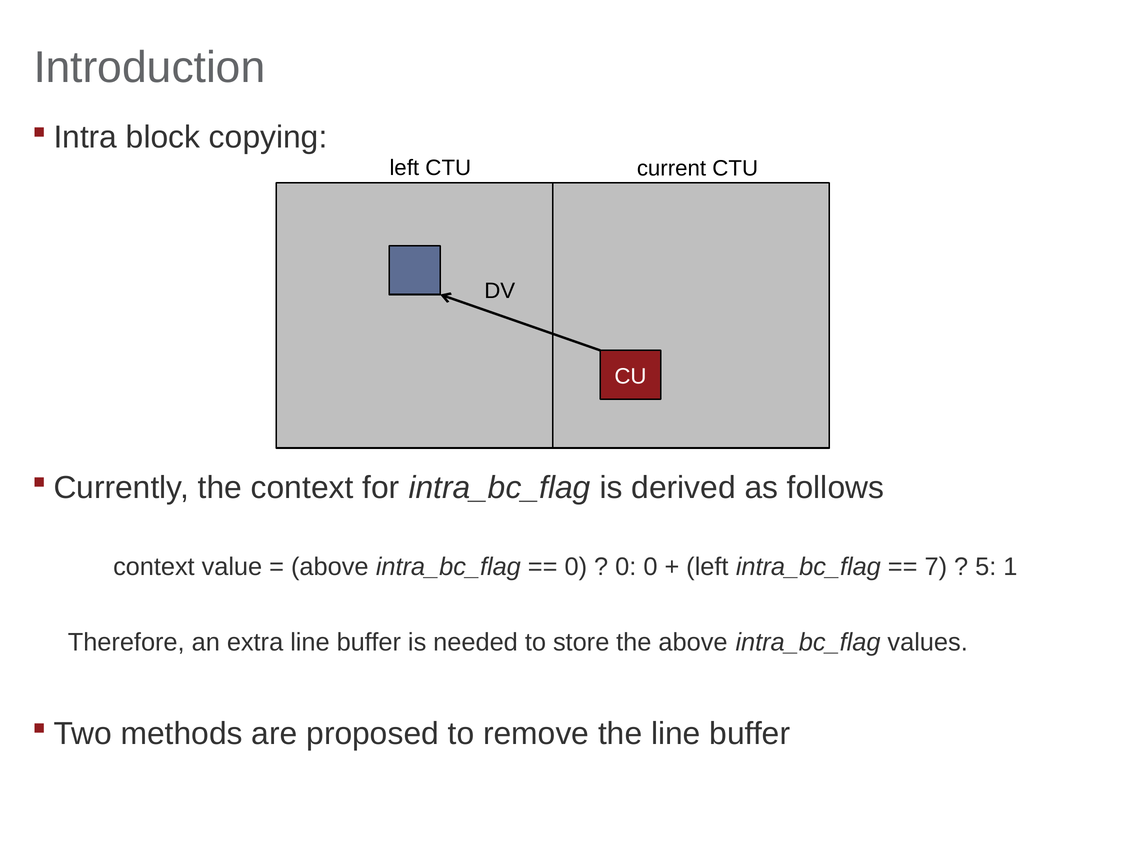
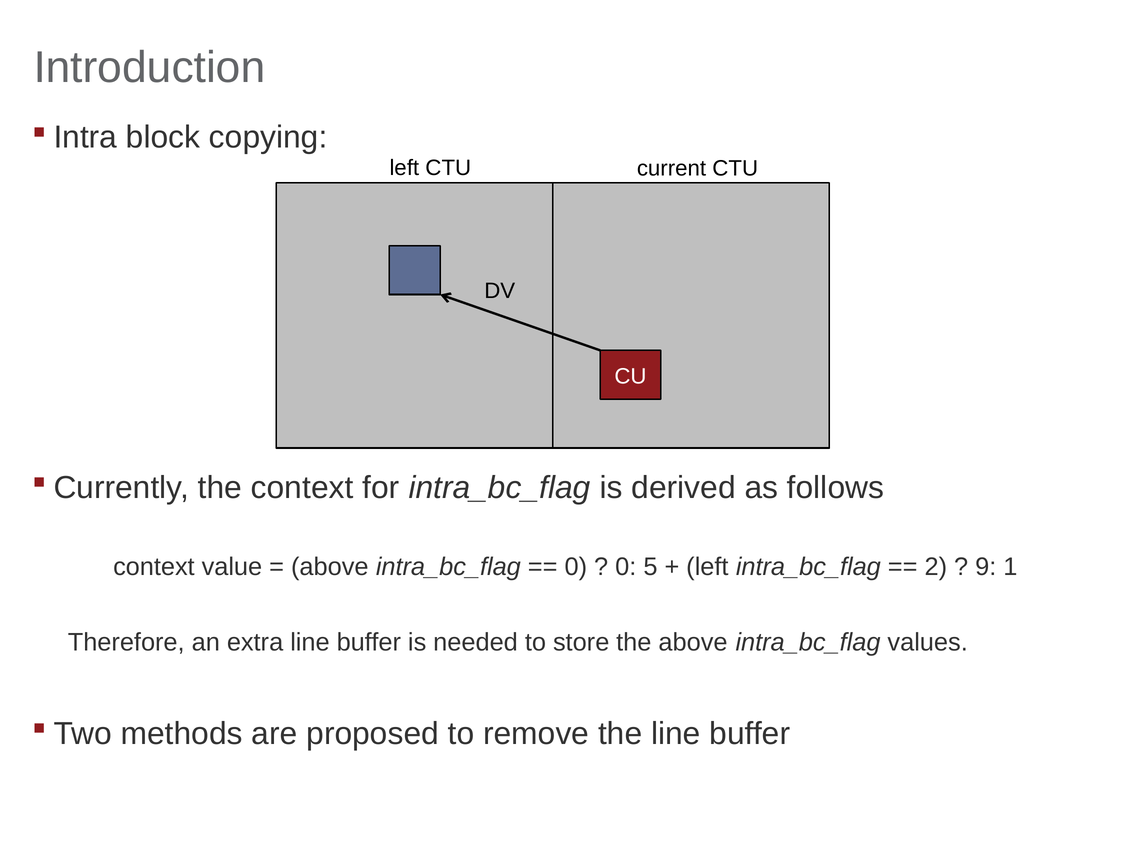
0 0: 0 -> 5 (650, 567)
7: 7 -> 2 (936, 567)
5: 5 -> 9 (986, 567)
